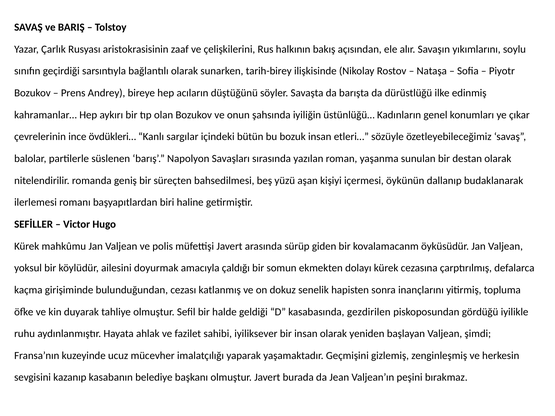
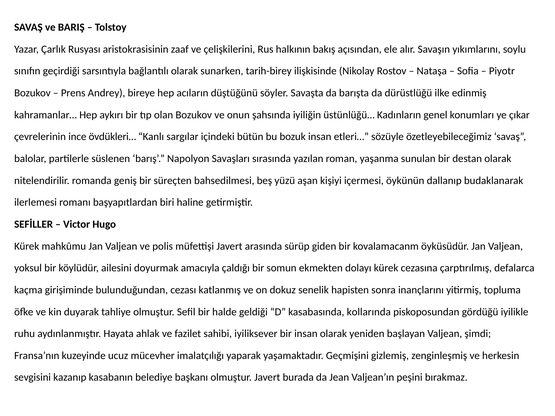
gezdirilen: gezdirilen -> kollarında (369, 312)
